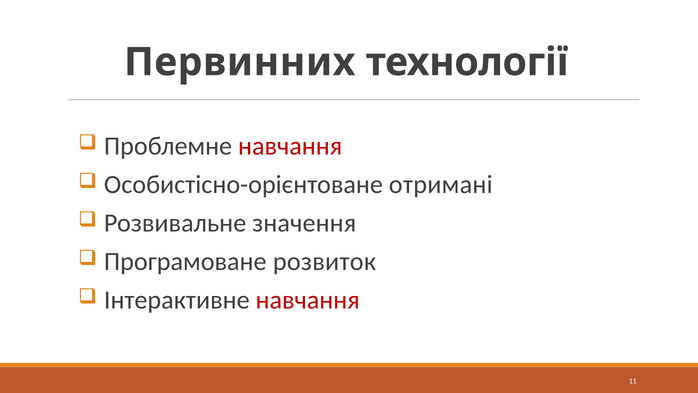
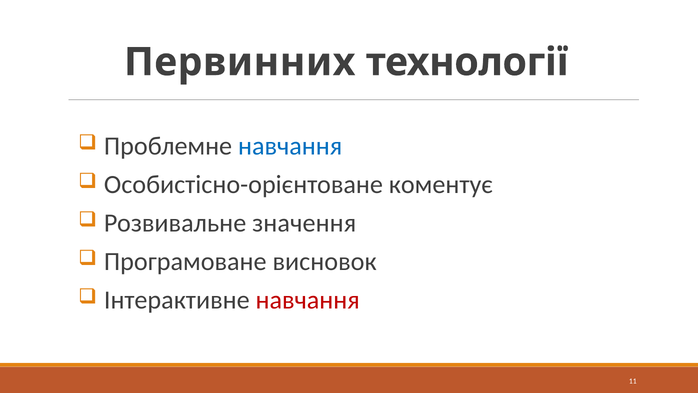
навчання colour: red -> blue (290, 146)
отримані: отримані -> коментує (441, 184)
розвиток: розвиток -> висновок (325, 261)
